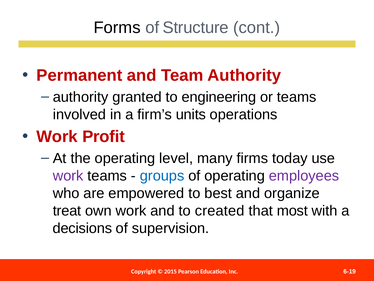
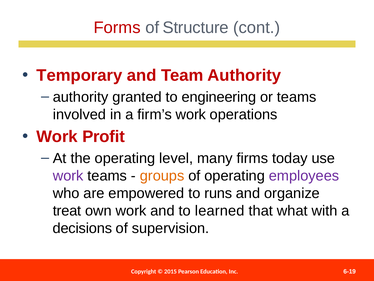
Forms colour: black -> red (117, 28)
Permanent: Permanent -> Temporary (79, 75)
firm’s units: units -> work (191, 114)
groups colour: blue -> orange (162, 175)
best: best -> runs (218, 193)
created: created -> learned (220, 210)
most: most -> what (292, 210)
